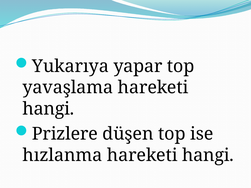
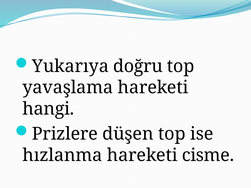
yapar: yapar -> doğru (138, 66)
hızlanma hareketi hangi: hangi -> cisme (208, 155)
